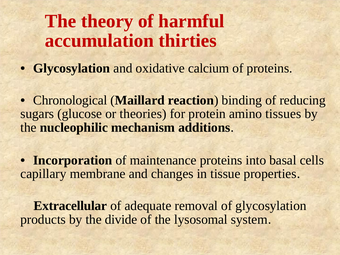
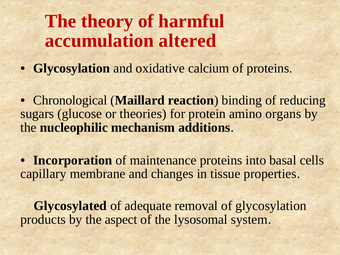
thirties: thirties -> altered (188, 41)
tissues: tissues -> organs (283, 114)
Extracellular: Extracellular -> Glycosylated (70, 206)
divide: divide -> aspect (121, 219)
